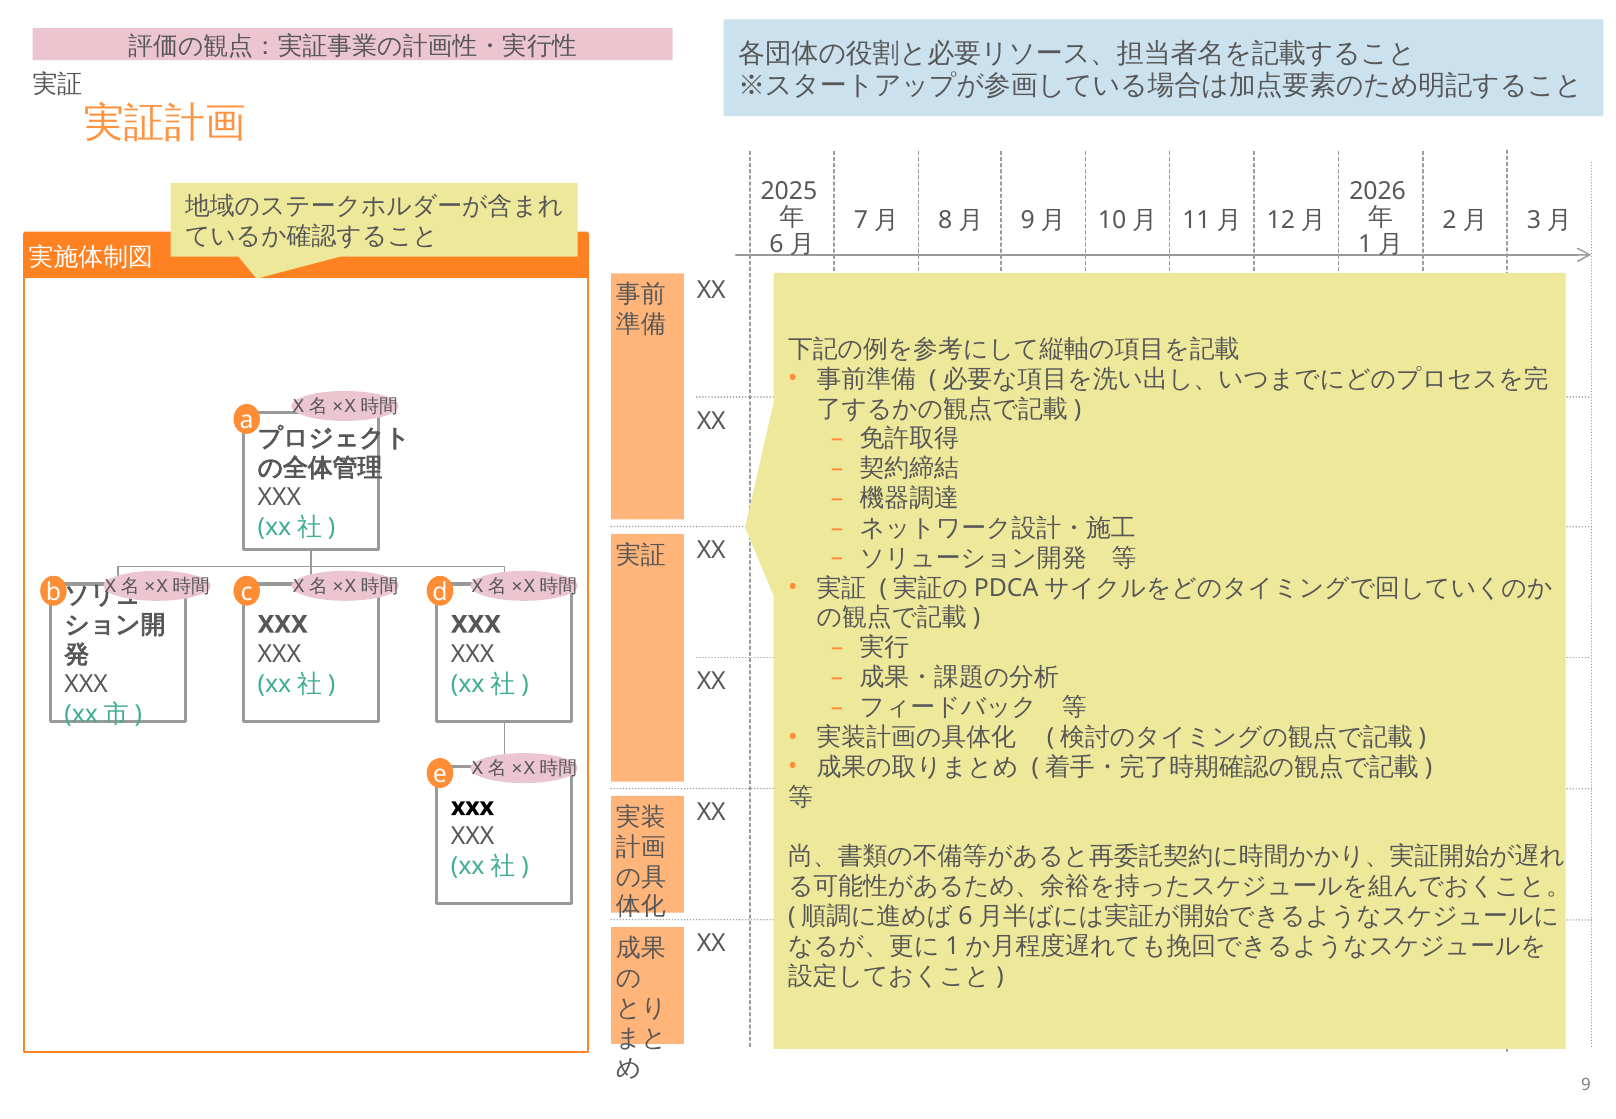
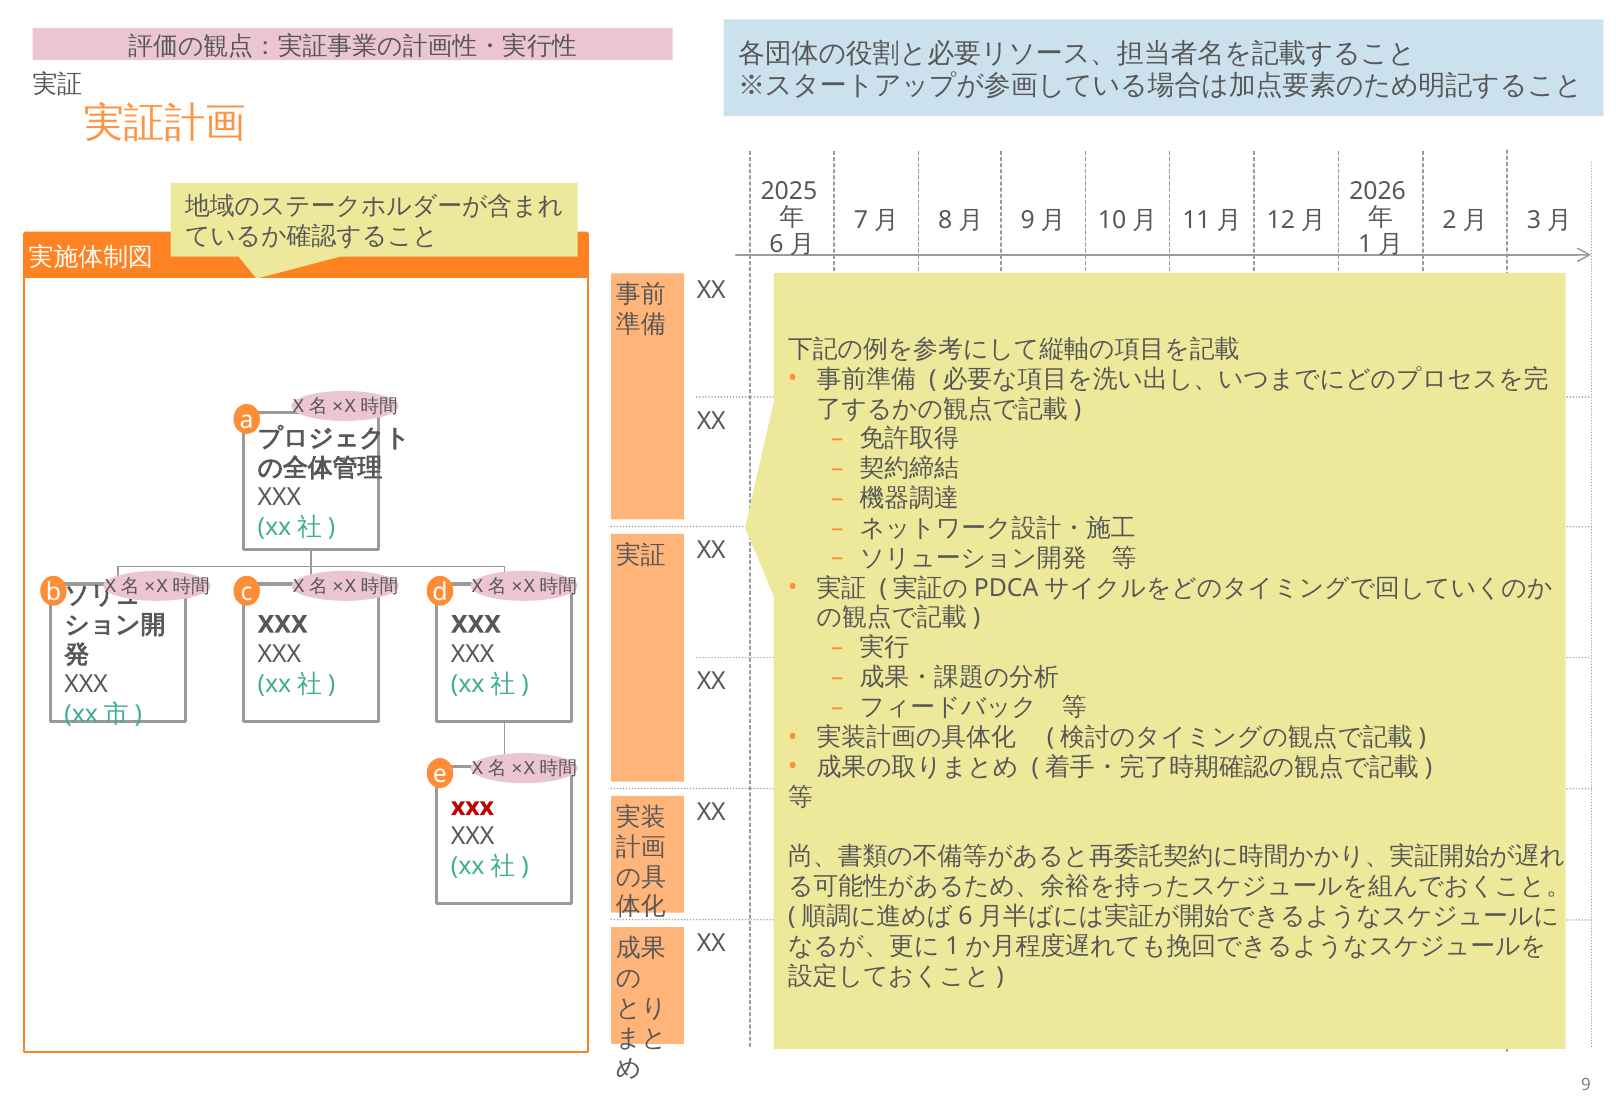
xxx colour: black -> red (472, 807)
